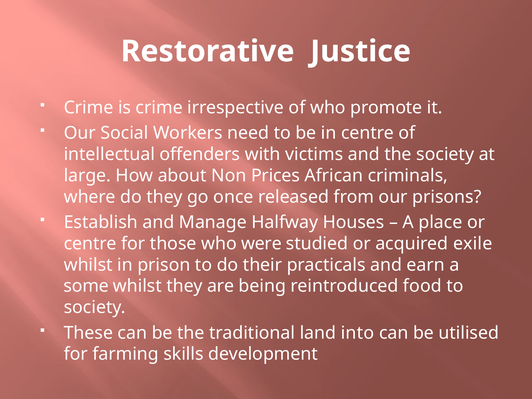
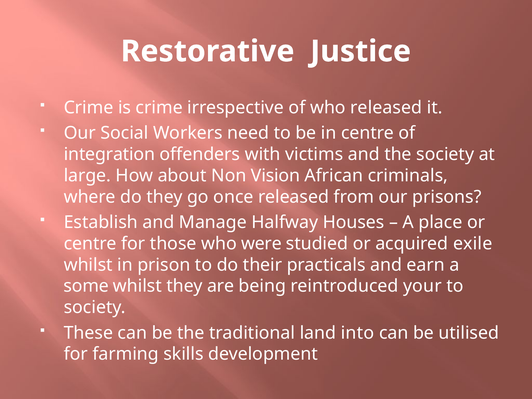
who promote: promote -> released (386, 108)
intellectual: intellectual -> integration (109, 154)
Prices: Prices -> Vision (276, 176)
food: food -> your (422, 286)
